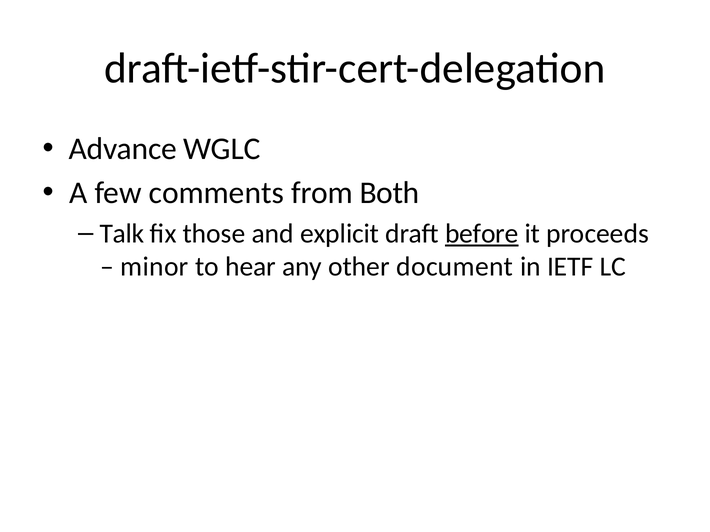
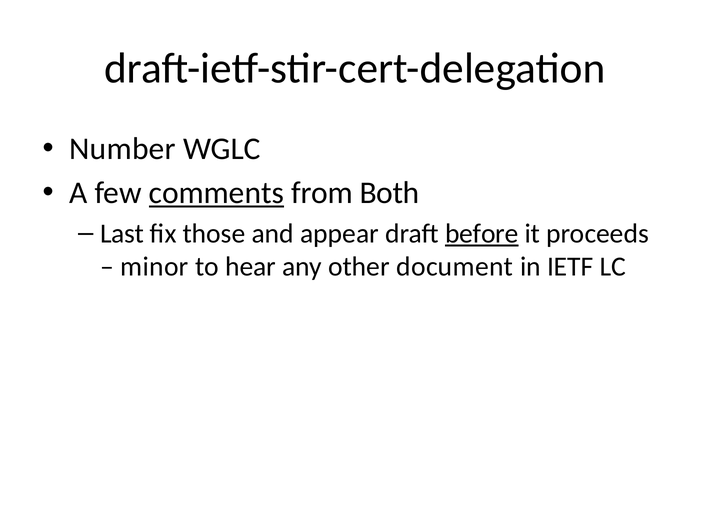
Advance: Advance -> Number (123, 149)
comments underline: none -> present (216, 193)
Talk: Talk -> Last (122, 234)
explicit: explicit -> appear (340, 234)
